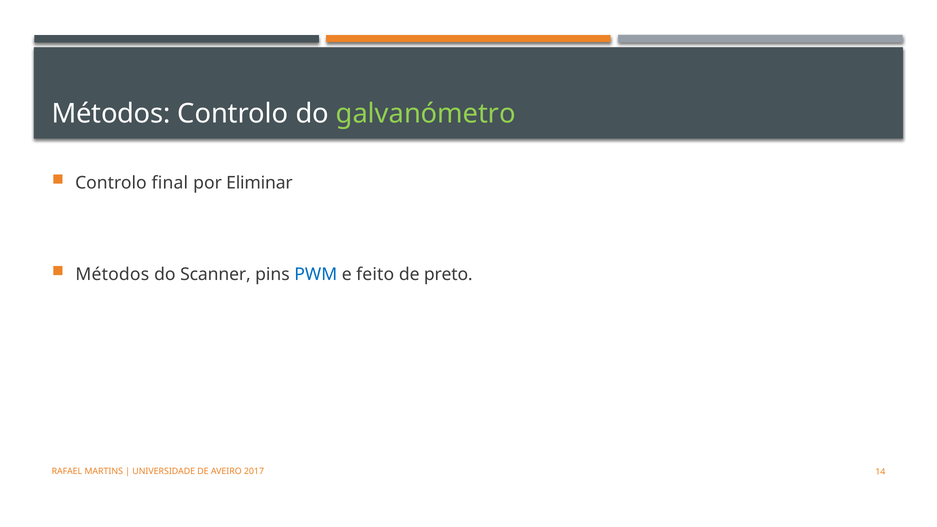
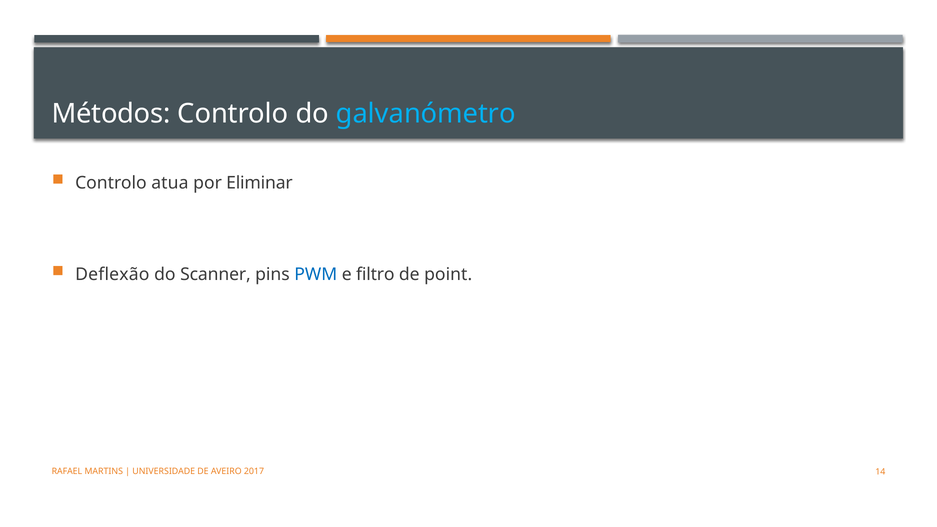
galvanómetro colour: light green -> light blue (426, 114)
final: final -> atua (170, 183)
Métodos: Métodos -> Deflexão (112, 274)
feito: feito -> filtro (375, 274)
preto: preto -> point (448, 274)
